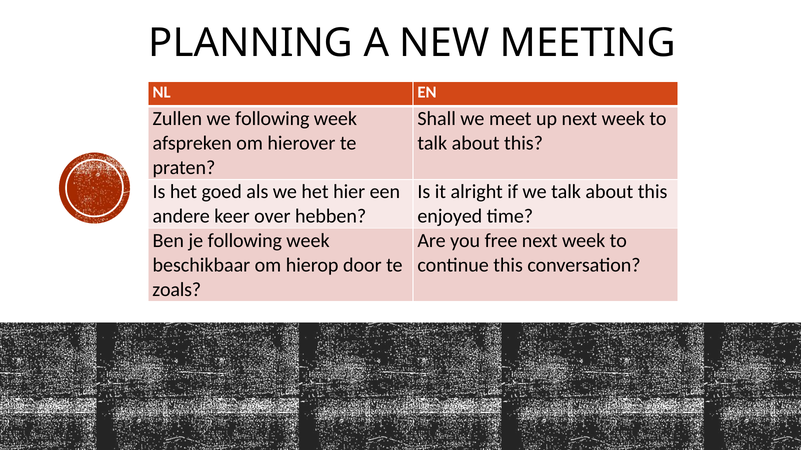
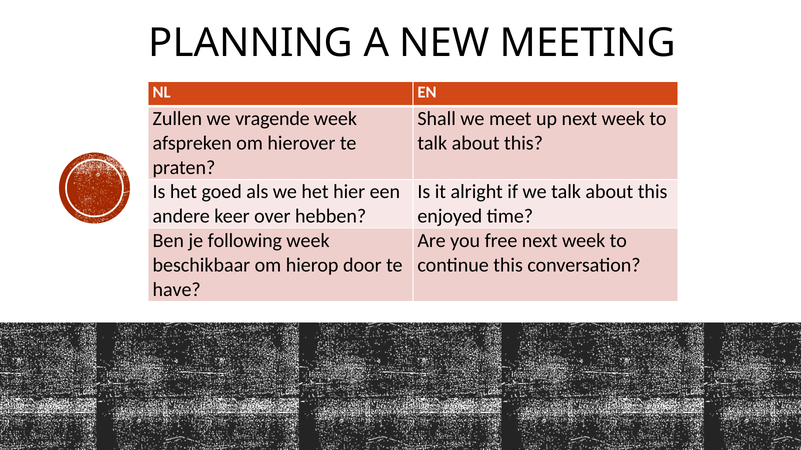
we following: following -> vragende (272, 119)
zoals: zoals -> have (177, 290)
